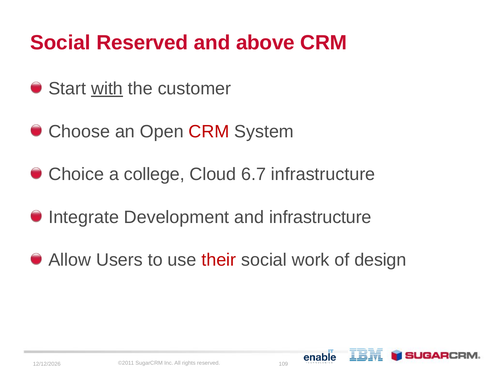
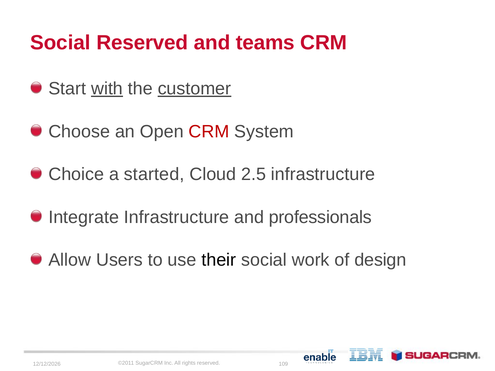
above: above -> teams (265, 43)
customer underline: none -> present (194, 89)
college: college -> started (154, 174)
6.7: 6.7 -> 2.5 (254, 174)
Integrate Development: Development -> Infrastructure (177, 217)
and infrastructure: infrastructure -> professionals (320, 217)
their colour: red -> black (219, 260)
